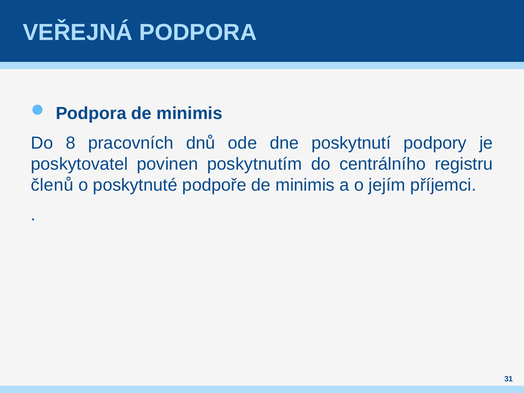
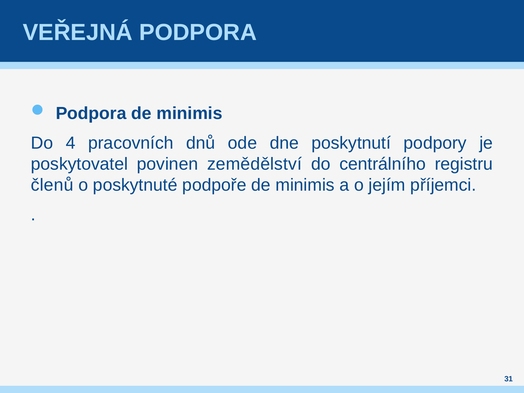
8: 8 -> 4 (71, 143)
poskytnutím: poskytnutím -> zemědělství (255, 164)
